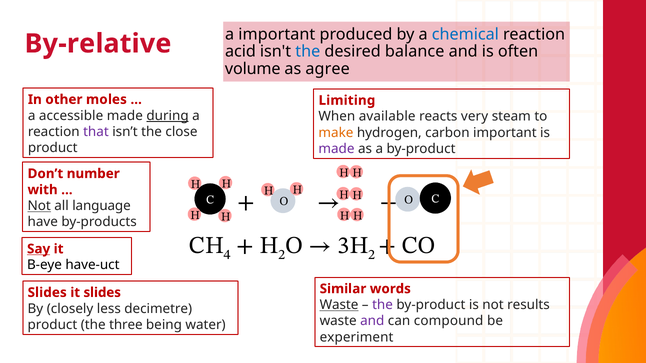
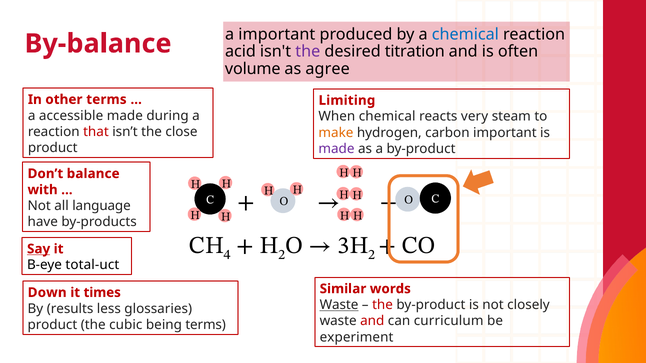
By-relative: By-relative -> By-balance (98, 44)
the colour: blue -> purple (308, 52)
balance: balance -> titration (415, 52)
other moles: moles -> terms (106, 100)
during underline: present -> none (168, 116)
When available: available -> chemical (387, 117)
that colour: purple -> red (96, 132)
number: number -> balance (93, 174)
Not underline: present -> none (39, 206)
have-uct: have-uct -> total-uct (92, 265)
Slides: Slides -> Down (47, 293)
it slides: slides -> times (102, 293)
the colour: purple -> red (383, 305)
results: results -> closely (528, 305)
closely: closely -> results (70, 309)
decimetre: decimetre -> glossaries (158, 309)
and colour: purple -> red (372, 321)
compound: compound -> curriculum (449, 321)
three: three -> cubic (126, 325)
being water: water -> terms (206, 325)
